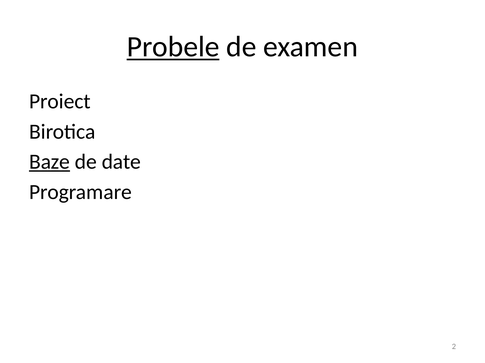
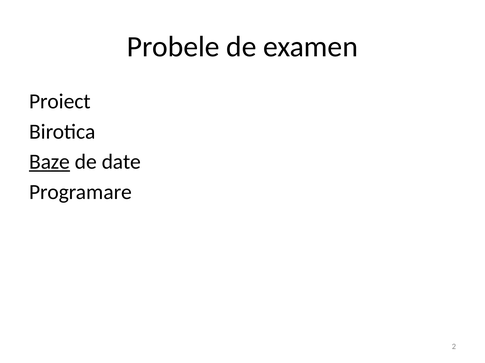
Probele underline: present -> none (173, 47)
